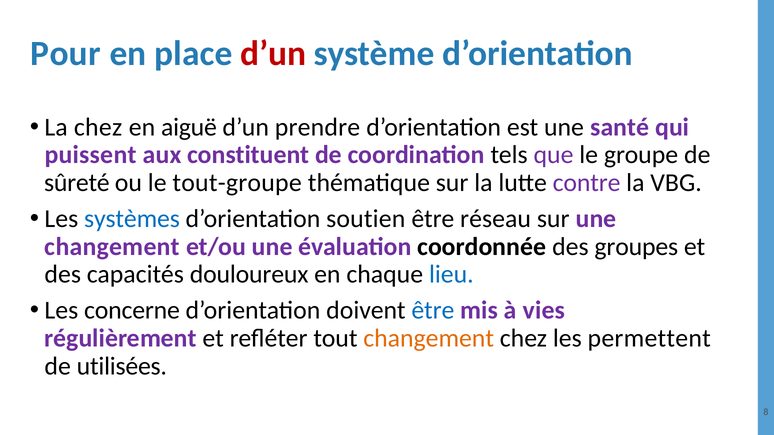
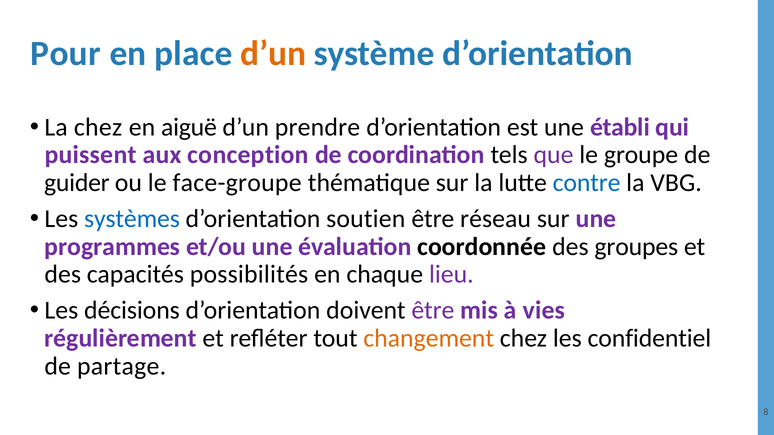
d’un colour: red -> orange (273, 54)
santé: santé -> établi (620, 127)
constituent: constituent -> conception (248, 155)
sûreté: sûreté -> guider (77, 183)
tout-groupe: tout-groupe -> face-groupe (237, 183)
contre colour: purple -> blue (587, 183)
changement: changement -> programmes (112, 247)
douloureux: douloureux -> possibilités (249, 275)
lieu colour: blue -> purple (451, 275)
concerne: concerne -> décisions (132, 311)
être colour: blue -> purple (433, 311)
permettent: permettent -> confidentiel (649, 338)
utilisées: utilisées -> partage (122, 366)
